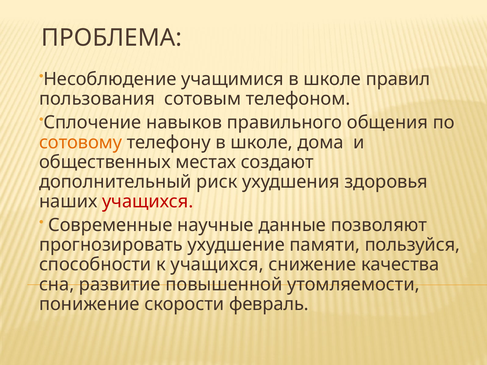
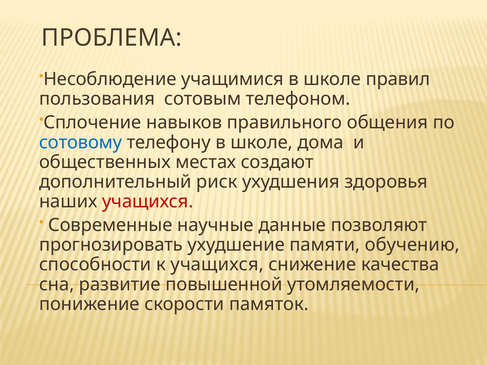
сотовому colour: orange -> blue (81, 142)
пользуйся: пользуйся -> обучению (412, 245)
февраль: февраль -> памяток (269, 304)
